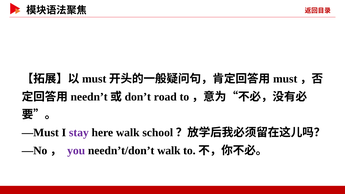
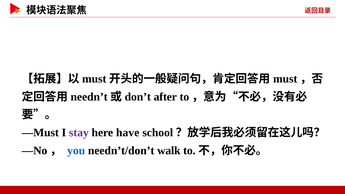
road: road -> after (165, 97)
here walk: walk -> have (128, 133)
you colour: purple -> blue (76, 151)
